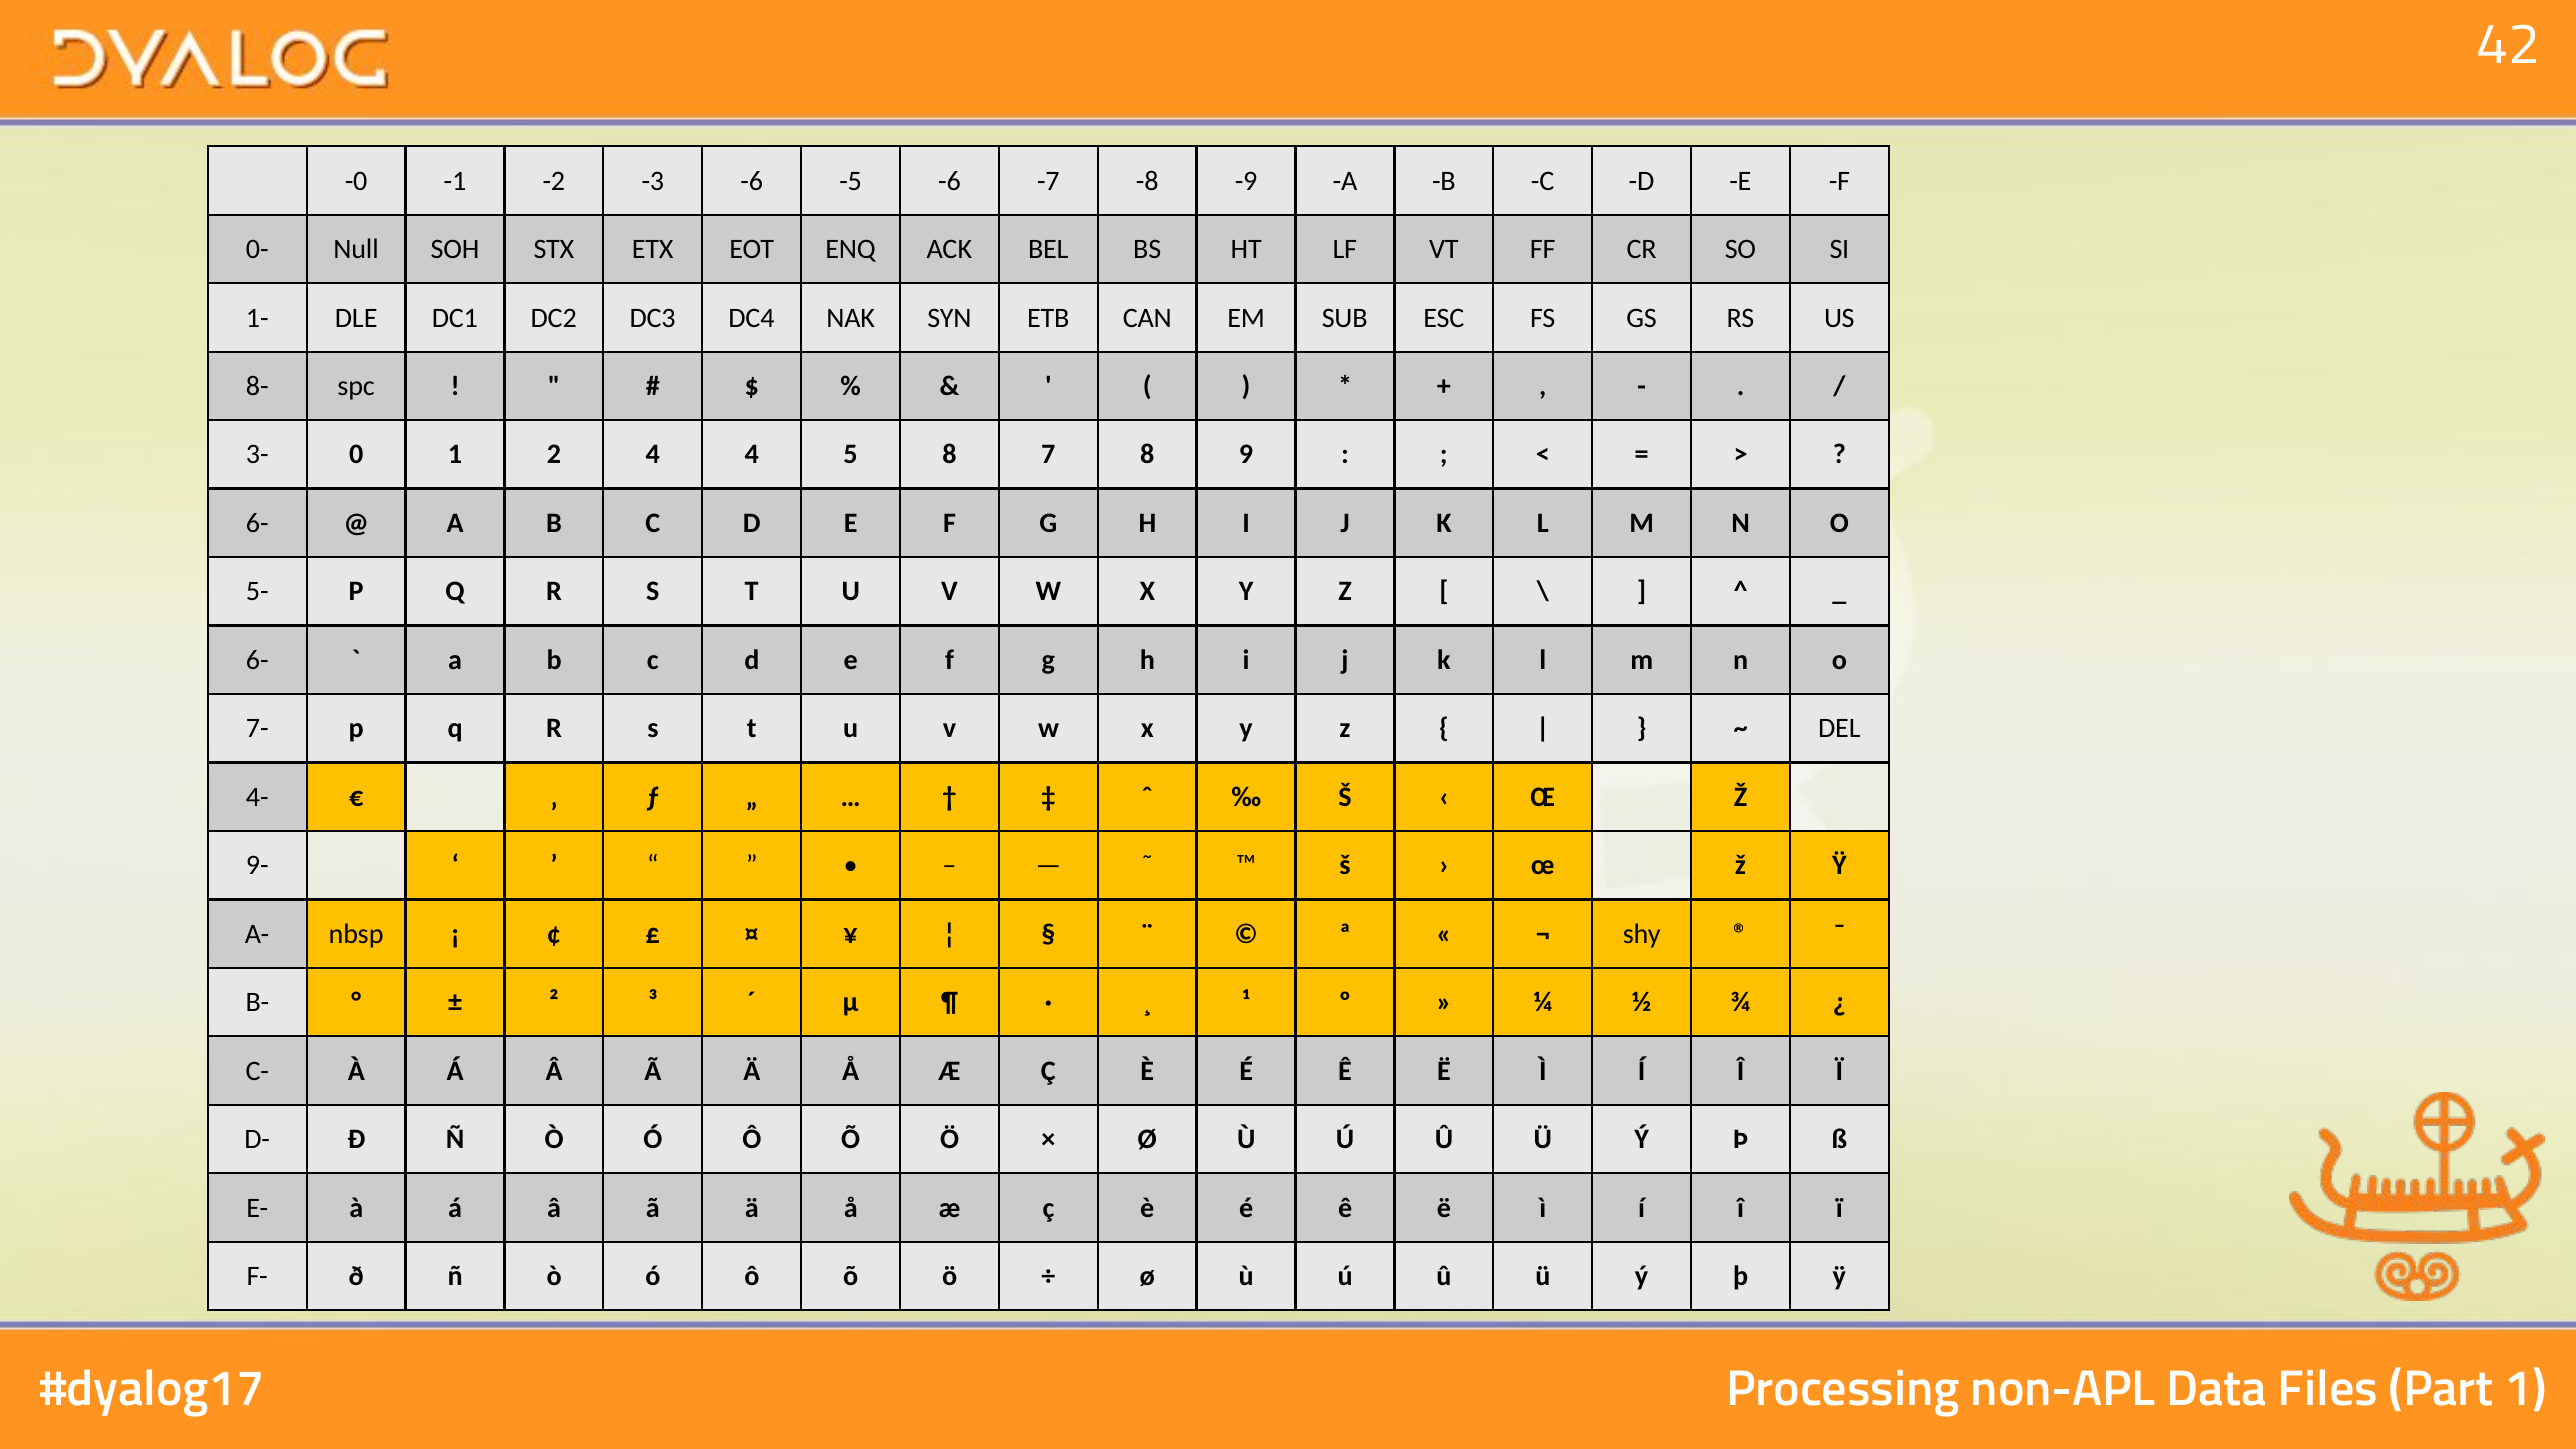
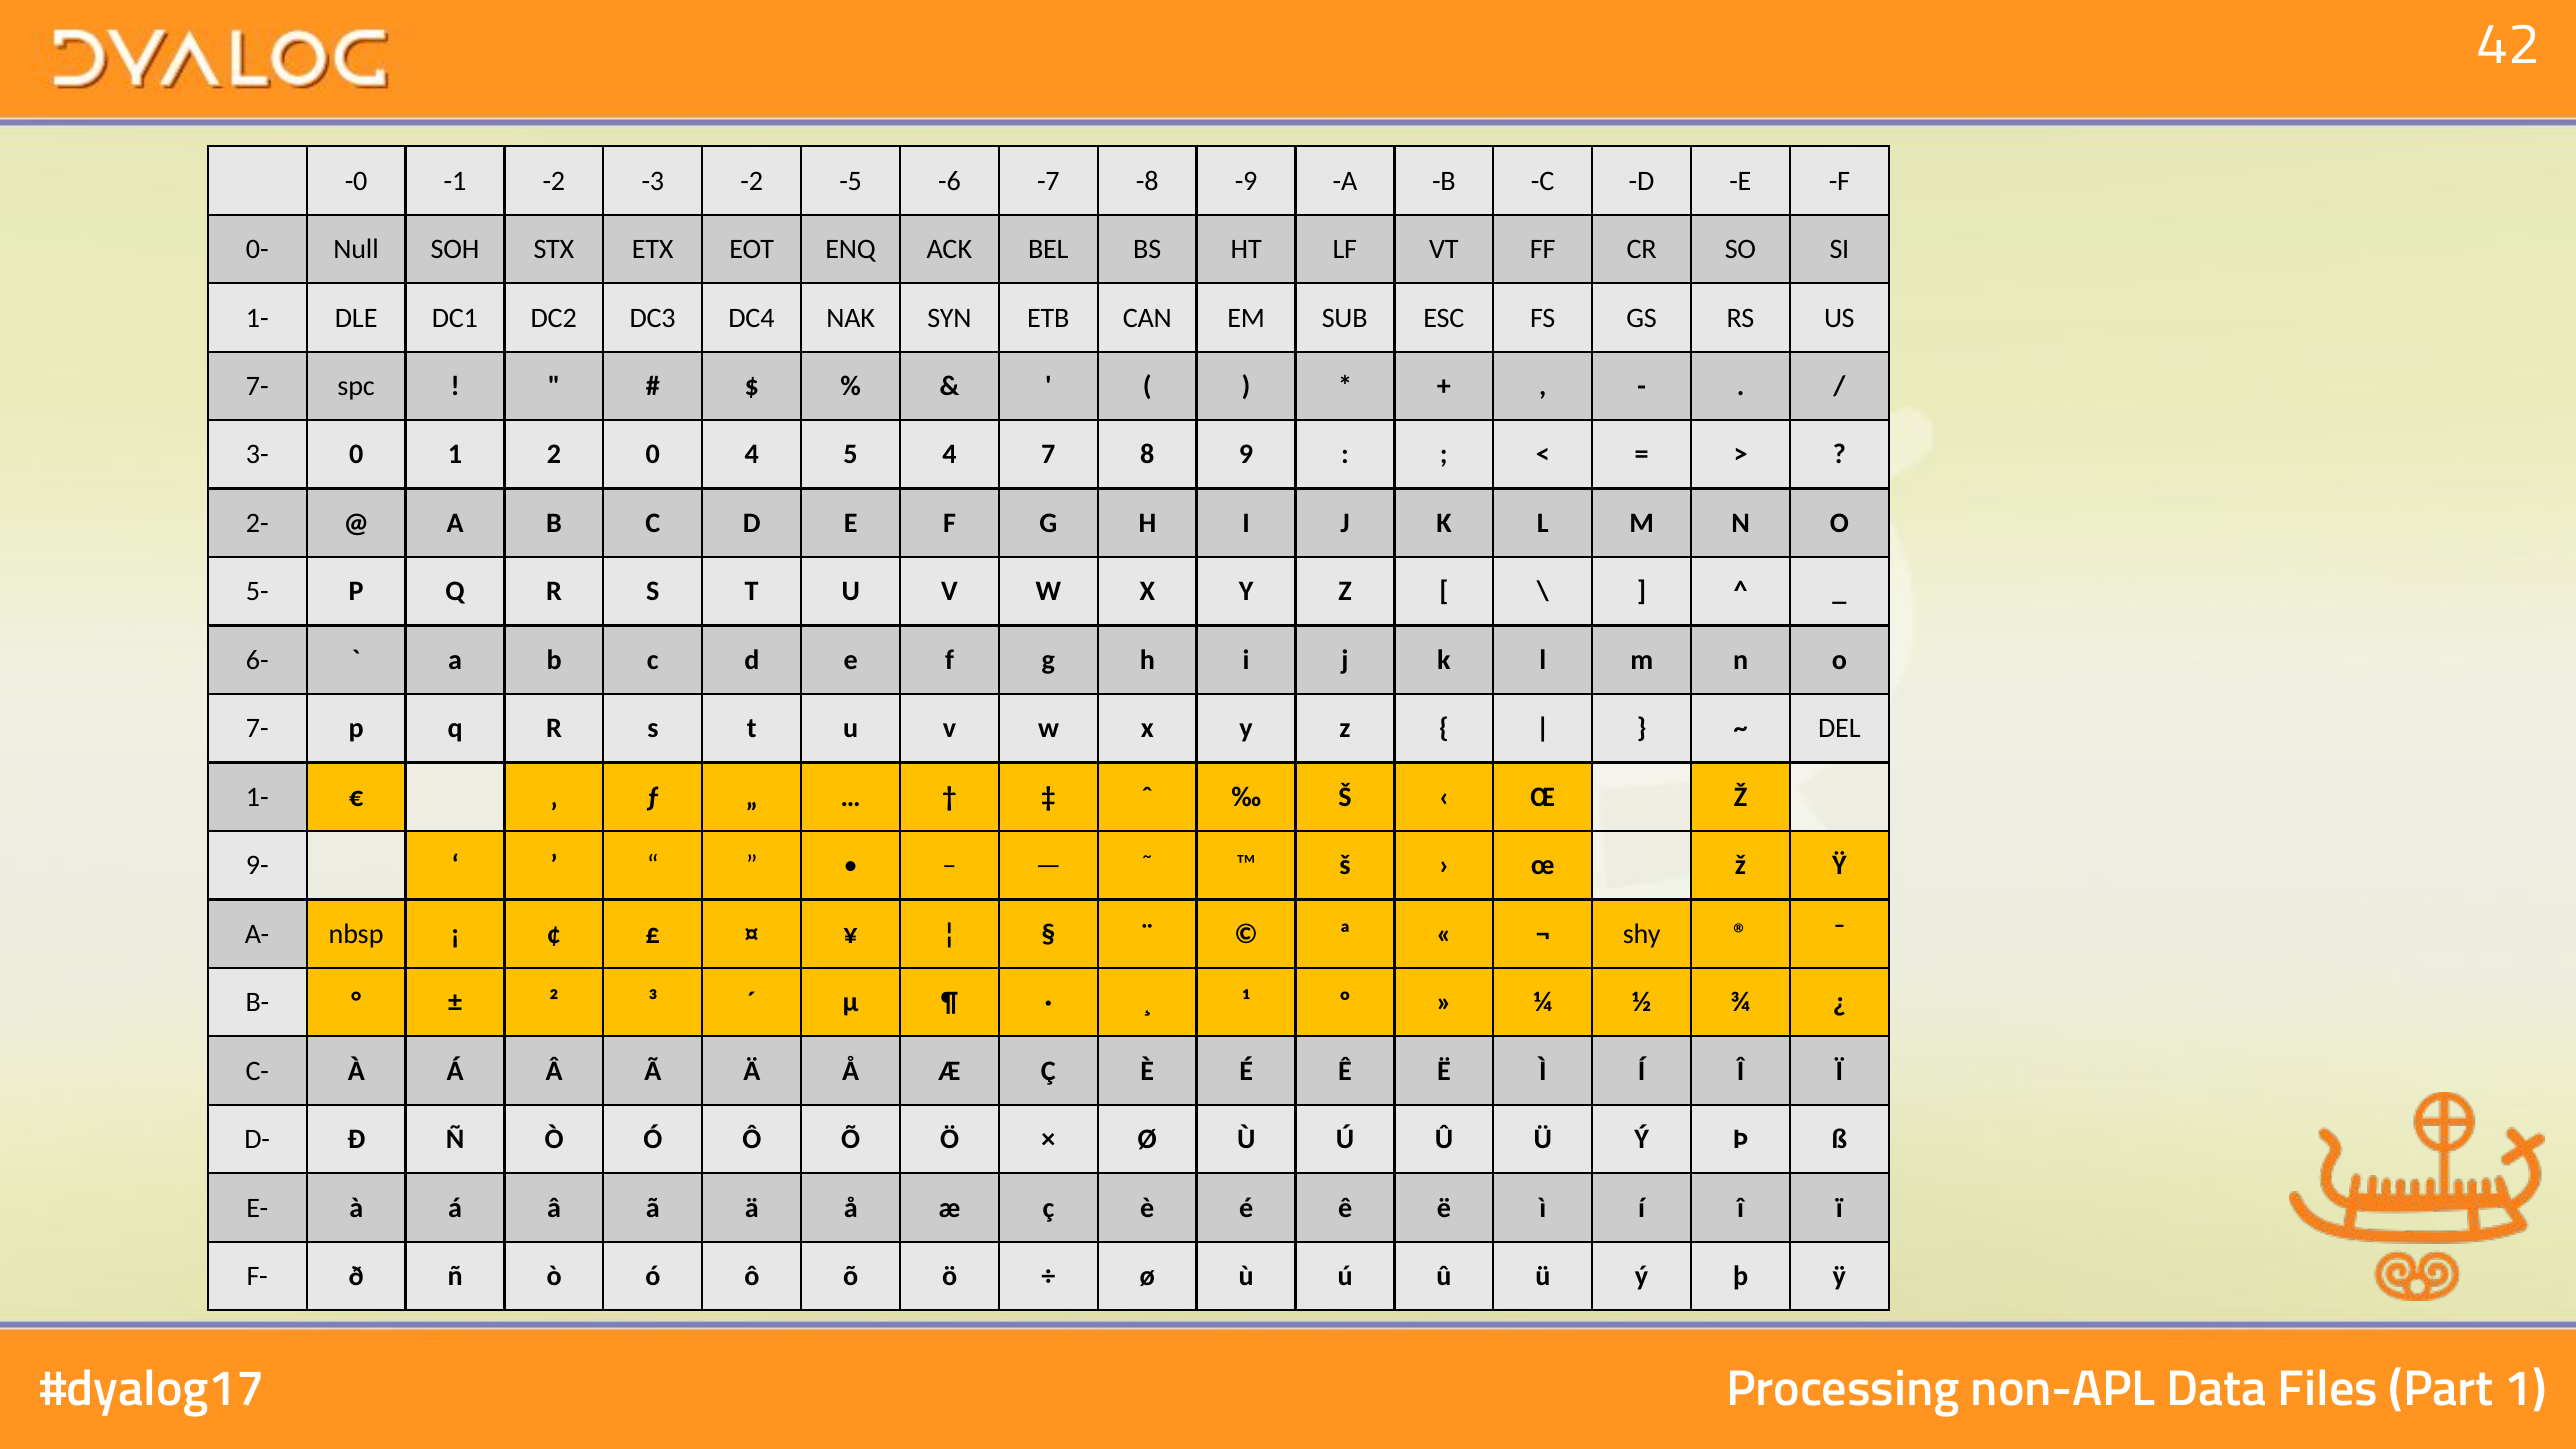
-3 -6: -6 -> -2 (752, 181)
8-: 8- -> 7- (257, 386)
2 4: 4 -> 0 (653, 455)
5 8: 8 -> 4 (949, 455)
6-: 6- -> 2- (257, 523)
4-: 4- -> 1- (257, 797)
